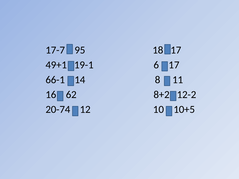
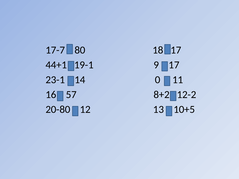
95: 95 -> 80 (80, 50)
49+1: 49+1 -> 44+1 (56, 65)
6: 6 -> 9 (156, 65)
66-1: 66-1 -> 23-1 (55, 80)
8: 8 -> 0 (158, 80)
62: 62 -> 57 (71, 95)
20-74: 20-74 -> 20-80 (58, 110)
10: 10 -> 13 (159, 110)
